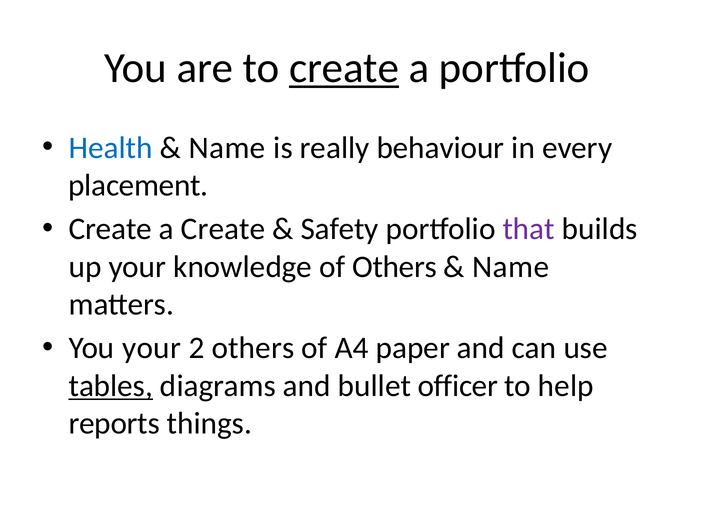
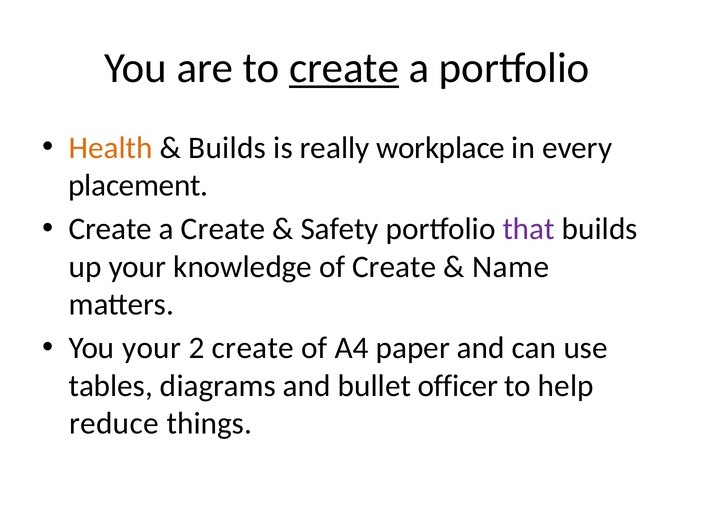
Health colour: blue -> orange (111, 148)
Name: Name -> Builds (227, 148)
behaviour: behaviour -> workplace (441, 148)
of Others: Others -> Create (394, 267)
2 others: others -> create (253, 348)
tables underline: present -> none (111, 386)
reports: reports -> reduce (114, 423)
